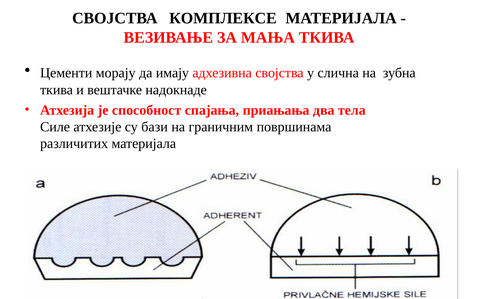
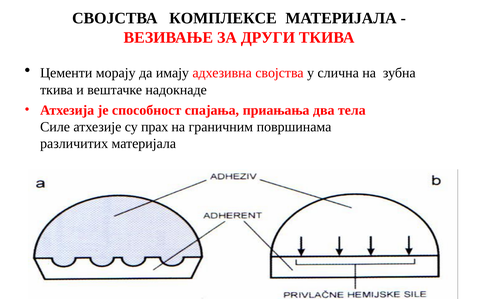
МАЊА: МАЊА -> ДРУГИ (268, 37)
бази: бази -> прах (155, 127)
